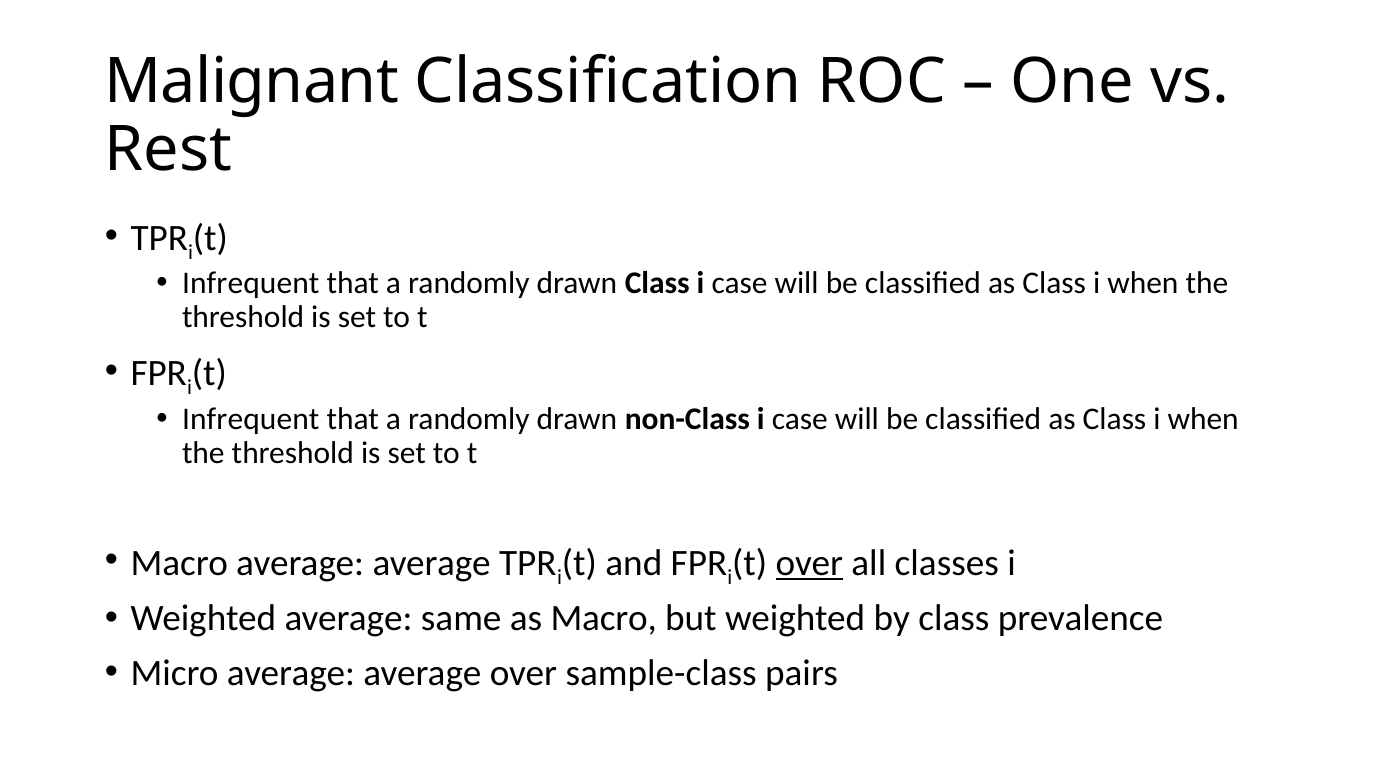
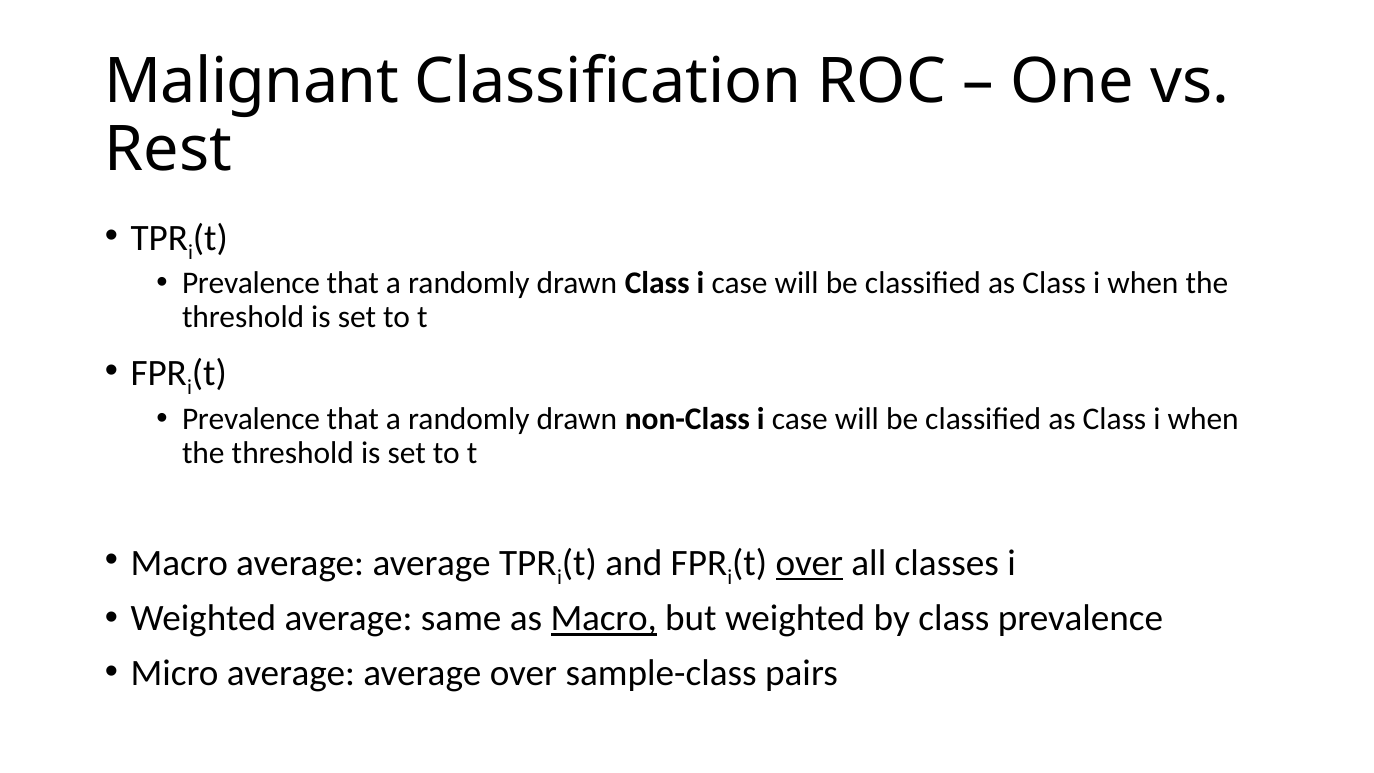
Infrequent: Infrequent -> Prevalence (251, 283)
Infrequent: Infrequent -> Prevalence (251, 419)
Macro underline: none -> present (604, 618)
